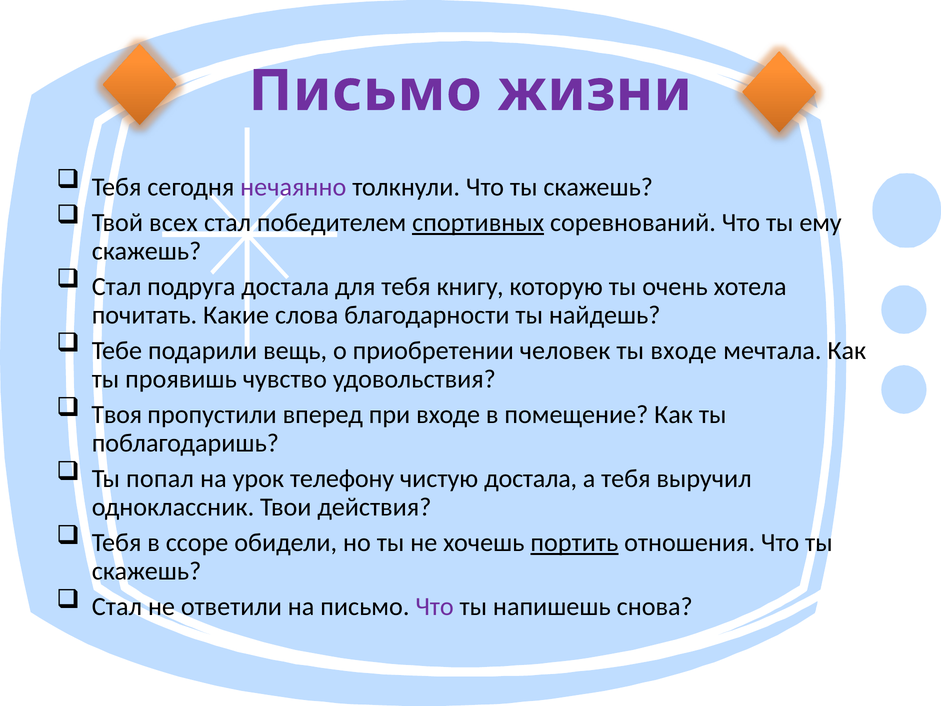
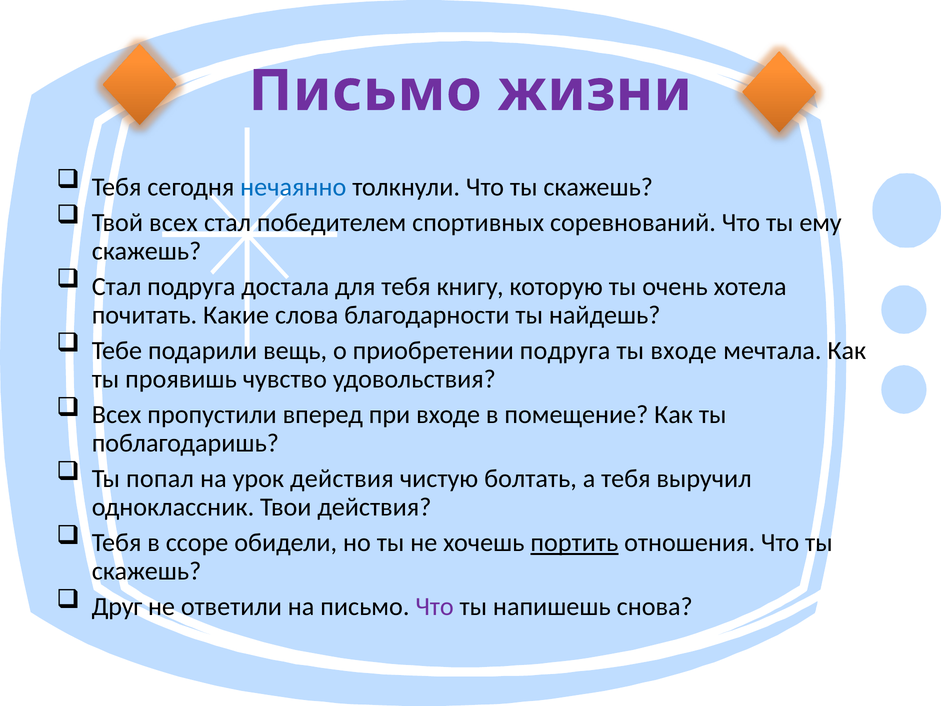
нечаянно colour: purple -> blue (293, 187)
спортивных underline: present -> none (478, 223)
приобретении человек: человек -> подруга (565, 351)
Твоя: Твоя -> Всех (117, 415)
урок телефону: телефону -> действия (342, 479)
чистую достала: достала -> болтать (531, 479)
Стал: Стал -> Друг (117, 607)
